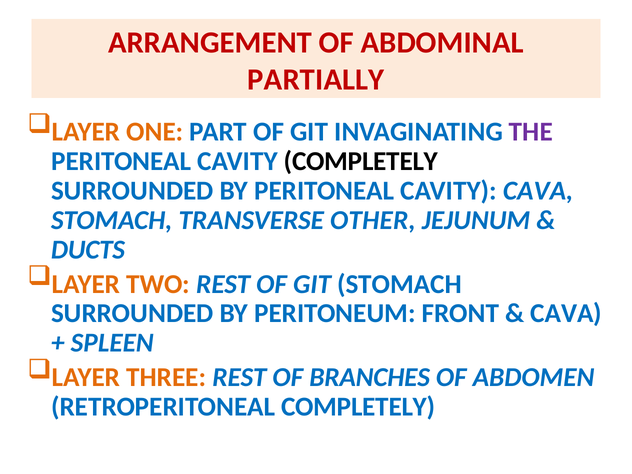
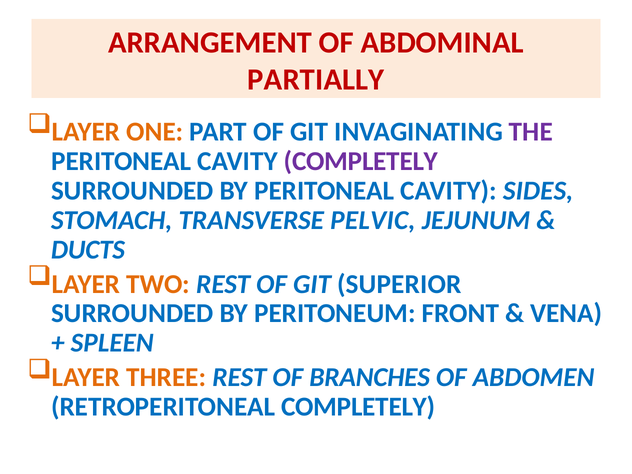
COMPLETELY colour: black -> purple (361, 161)
CAVITY CAVA: CAVA -> SIDES (538, 191)
OTHER: OTHER -> PELVIC (373, 220)
GIT STOMACH: STOMACH -> SUPERIOR (399, 284)
CAVA: CAVA -> VENA (566, 314)
